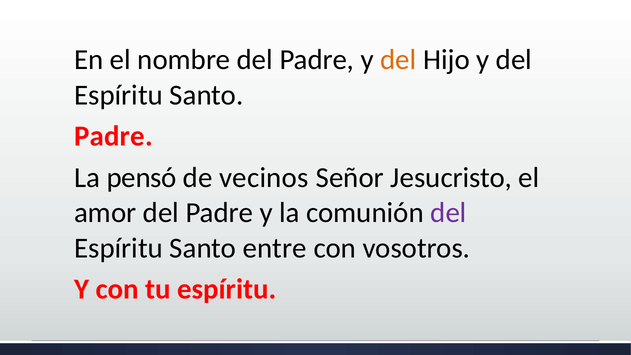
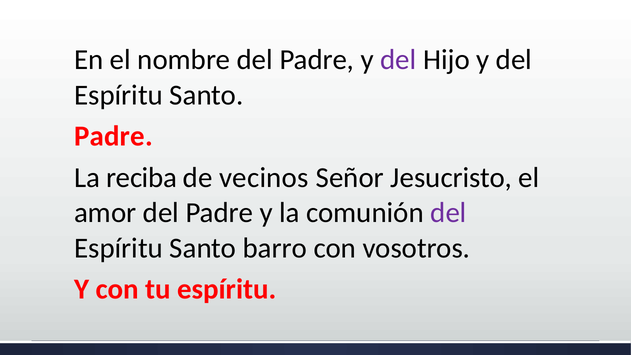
del colour: orange -> purple (398, 60)
pensó: pensó -> reciba (142, 178)
entre: entre -> barro (275, 248)
